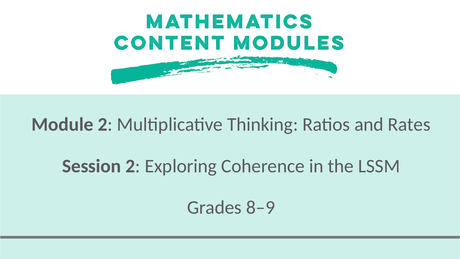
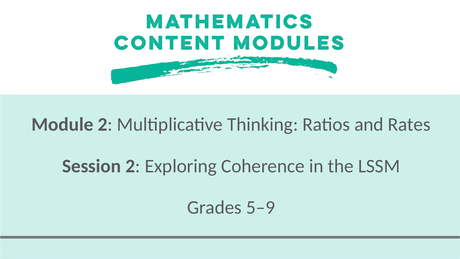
8–9: 8–9 -> 5–9 (261, 207)
